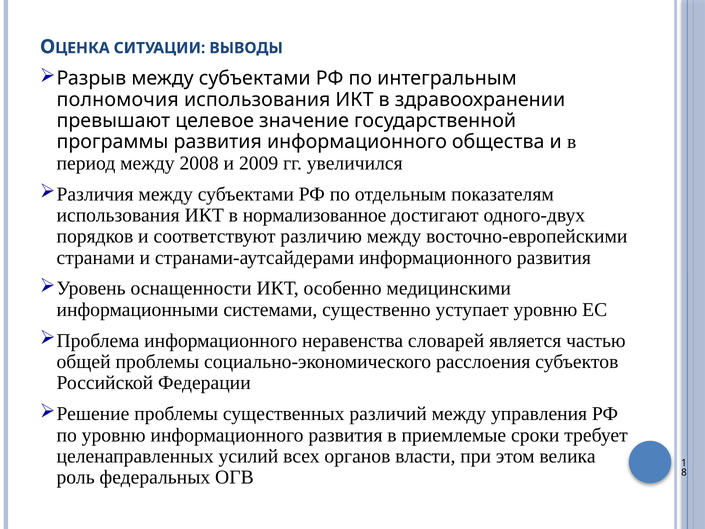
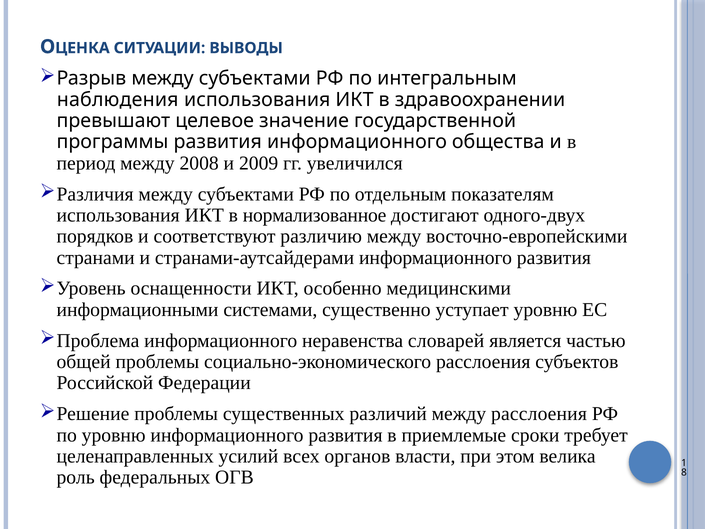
полномочия: полномочия -> наблюдения (118, 100)
между управления: управления -> расслоения (539, 414)
